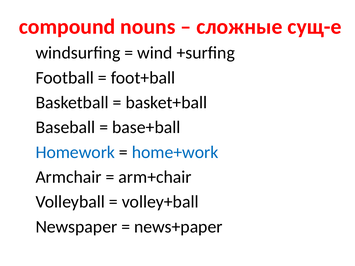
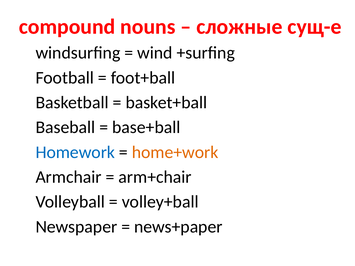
home+work colour: blue -> orange (175, 152)
